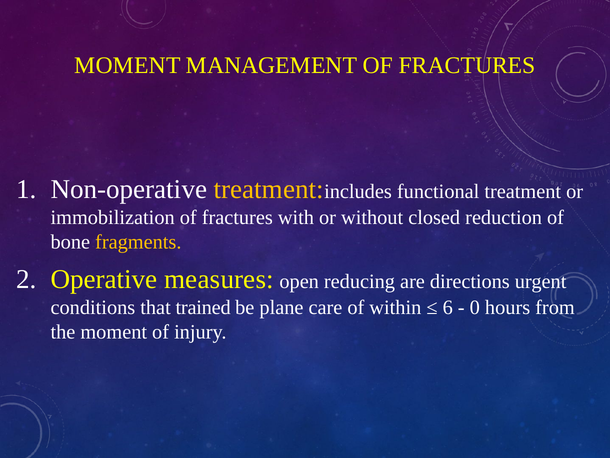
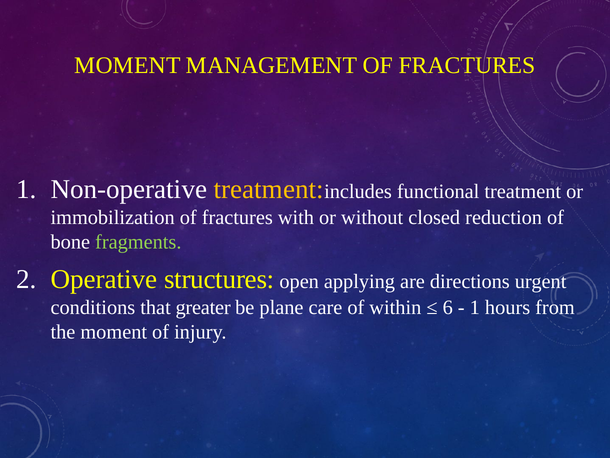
fragments colour: yellow -> light green (138, 242)
measures: measures -> structures (219, 279)
reducing: reducing -> applying (359, 281)
trained: trained -> greater (203, 307)
0: 0 -> 1 (475, 307)
